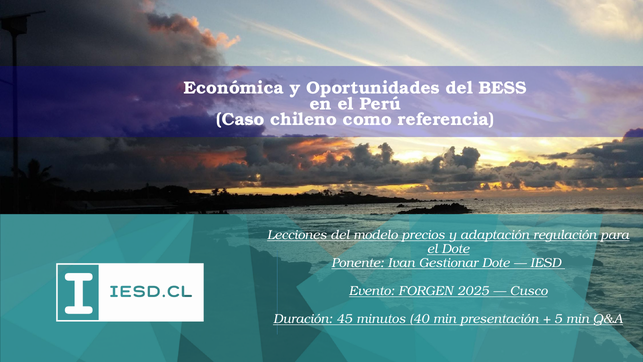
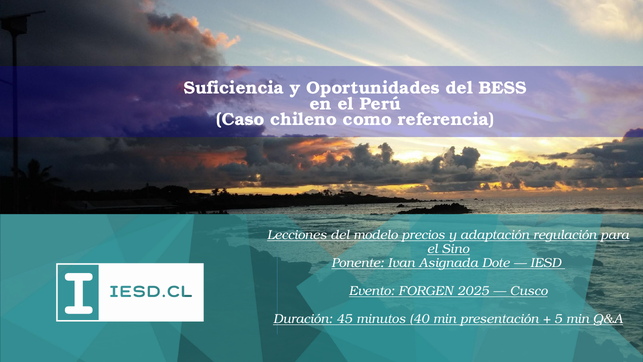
Económica: Económica -> Suficiencia (234, 88)
el Dote: Dote -> Sino (455, 249)
Gestionar: Gestionar -> Asignada (448, 263)
